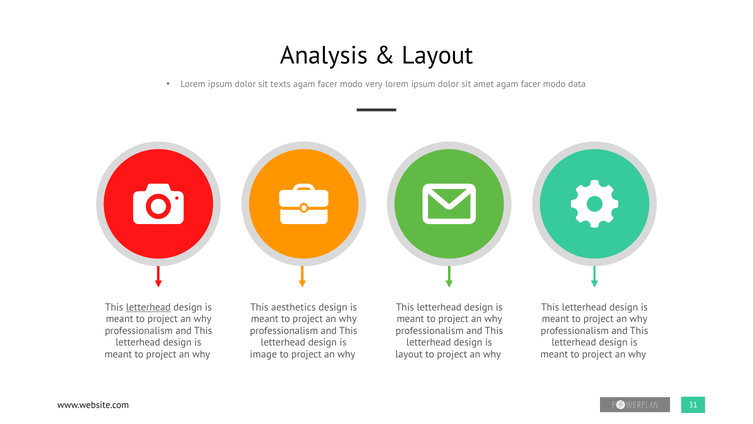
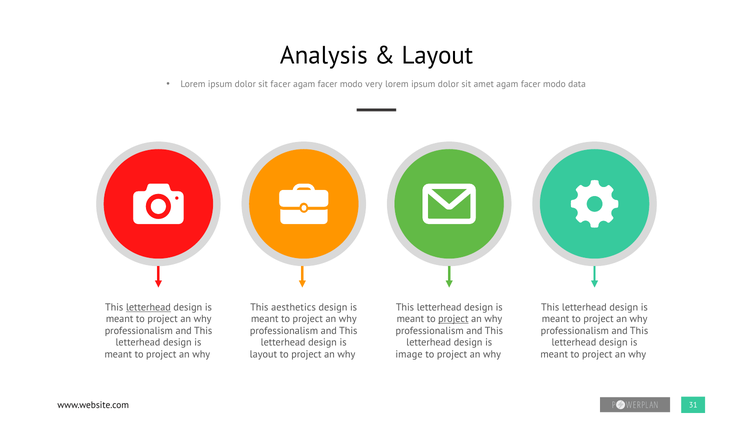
sit texts: texts -> facer (281, 84)
project underline: none -> present (453, 319)
image: image -> layout (263, 354)
layout: layout -> image (409, 354)
